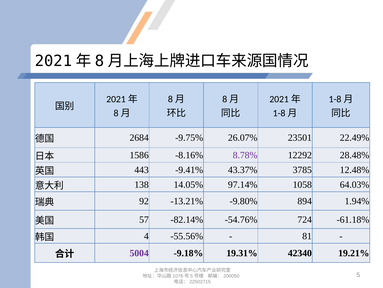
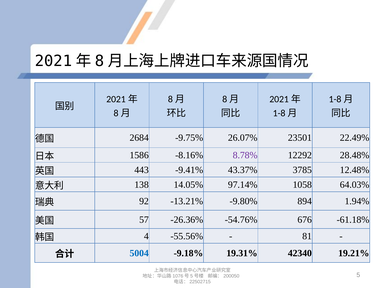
-82.14%: -82.14% -> -26.36% (187, 219)
724: 724 -> 676 (305, 219)
5004 colour: purple -> blue (139, 253)
